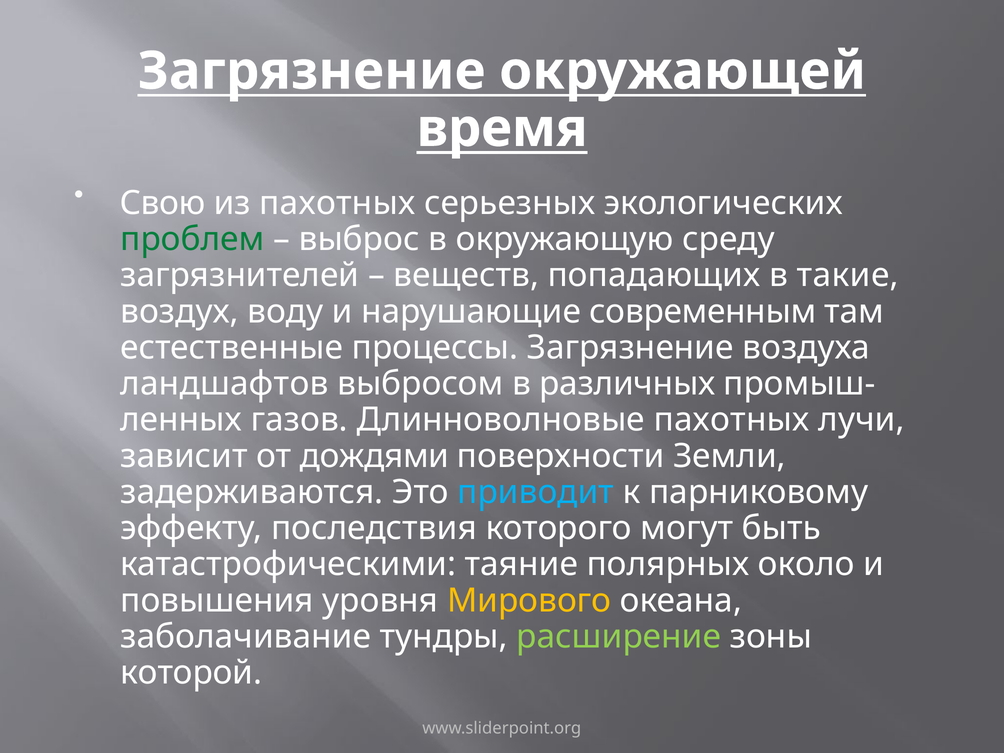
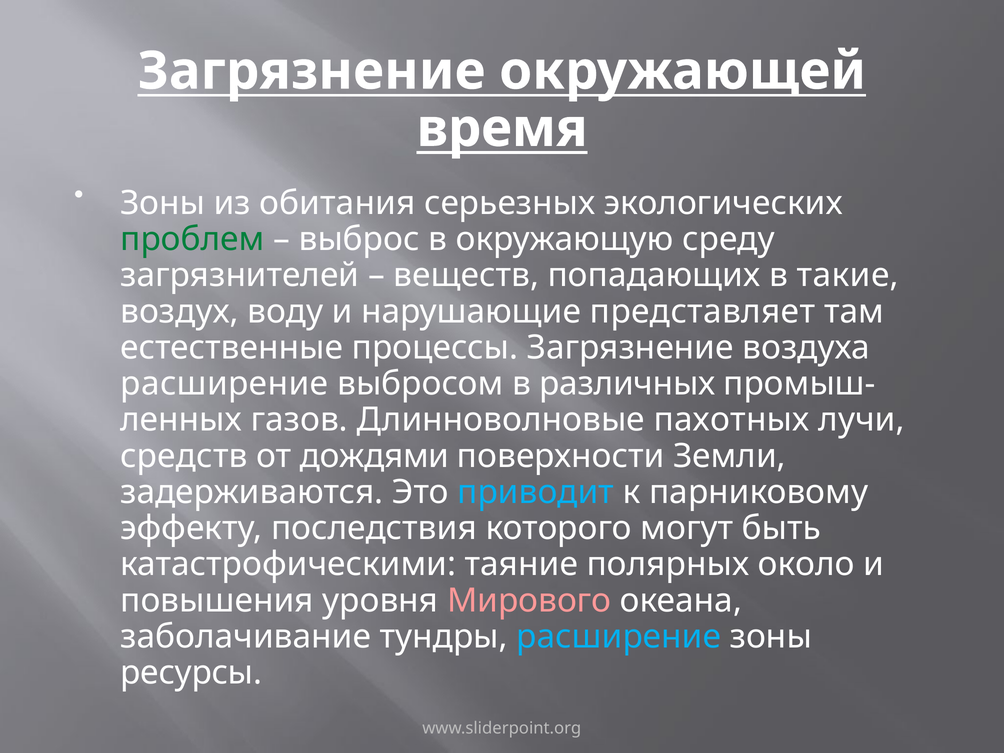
Свою: Свою -> Зоны (163, 203)
из пахотных: пахотных -> обитания (337, 203)
современным: современным -> представляет (703, 311)
ландшафтов: ландшафтов -> расширение (224, 384)
зависит: зависит -> средств (184, 456)
Мирового colour: yellow -> pink (529, 600)
расширение colour: light green -> light blue (619, 637)
которой: которой -> ресурсы (191, 673)
